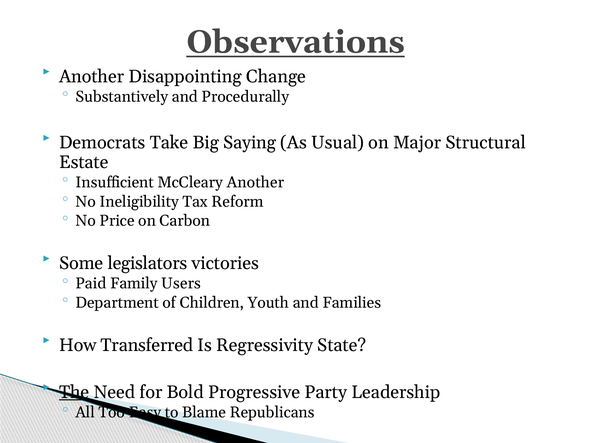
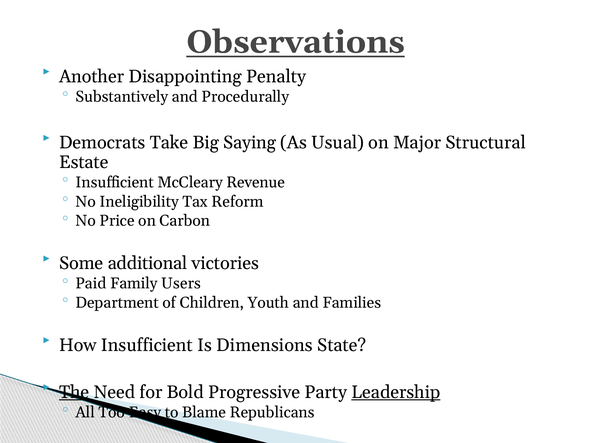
Change: Change -> Penalty (276, 77)
McCleary Another: Another -> Revenue (256, 182)
legislators: legislators -> additional (148, 263)
How Transferred: Transferred -> Insufficient (147, 345)
Regressivity: Regressivity -> Dimensions (265, 345)
Leadership underline: none -> present (396, 392)
